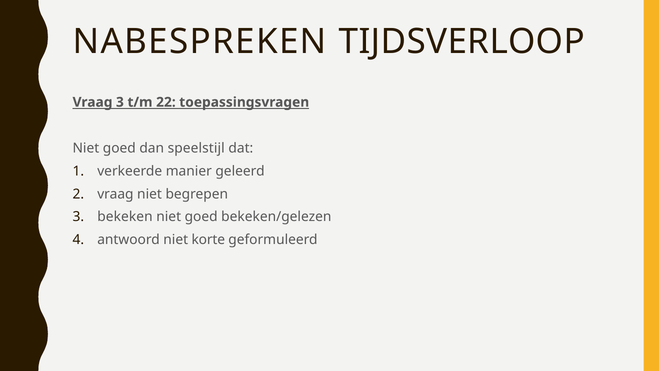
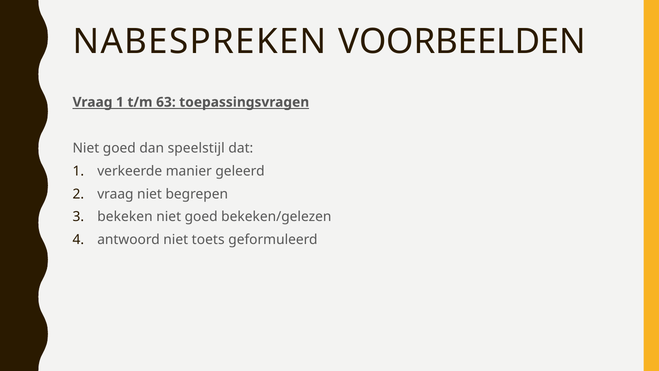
TIJDSVERLOOP: TIJDSVERLOOP -> VOORBEELDEN (462, 42)
Vraag 3: 3 -> 1 (120, 102)
22: 22 -> 63 (166, 102)
korte: korte -> toets (208, 240)
